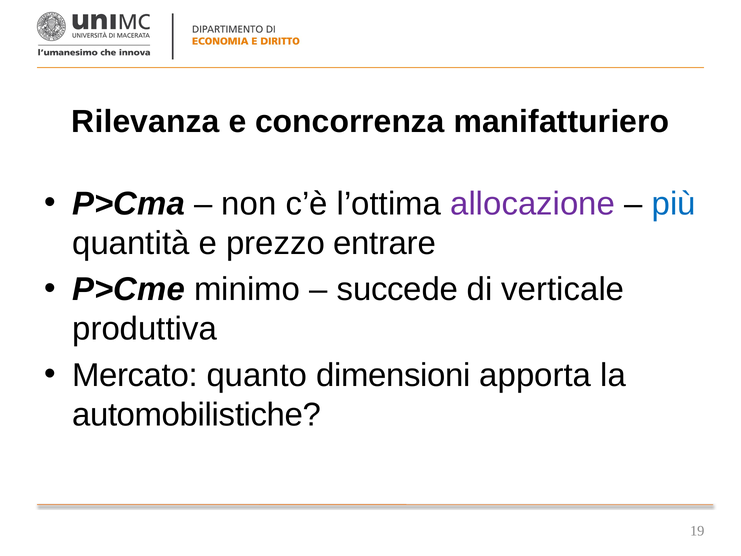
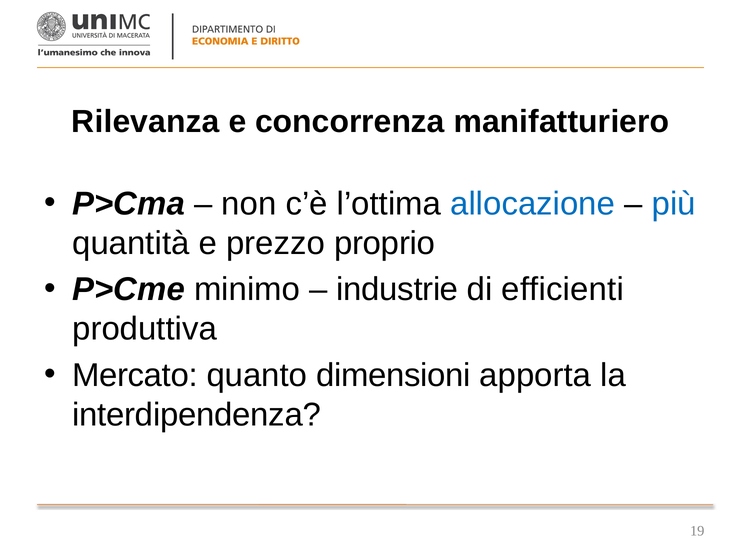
allocazione colour: purple -> blue (533, 204)
entrare: entrare -> proprio (385, 243)
succede: succede -> industrie (397, 289)
verticale: verticale -> efficienti (563, 289)
automobilistiche: automobilistiche -> interdipendenza (197, 415)
